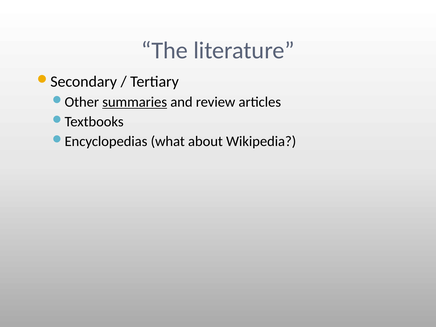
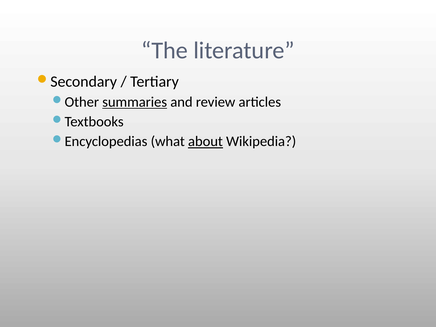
about underline: none -> present (205, 142)
